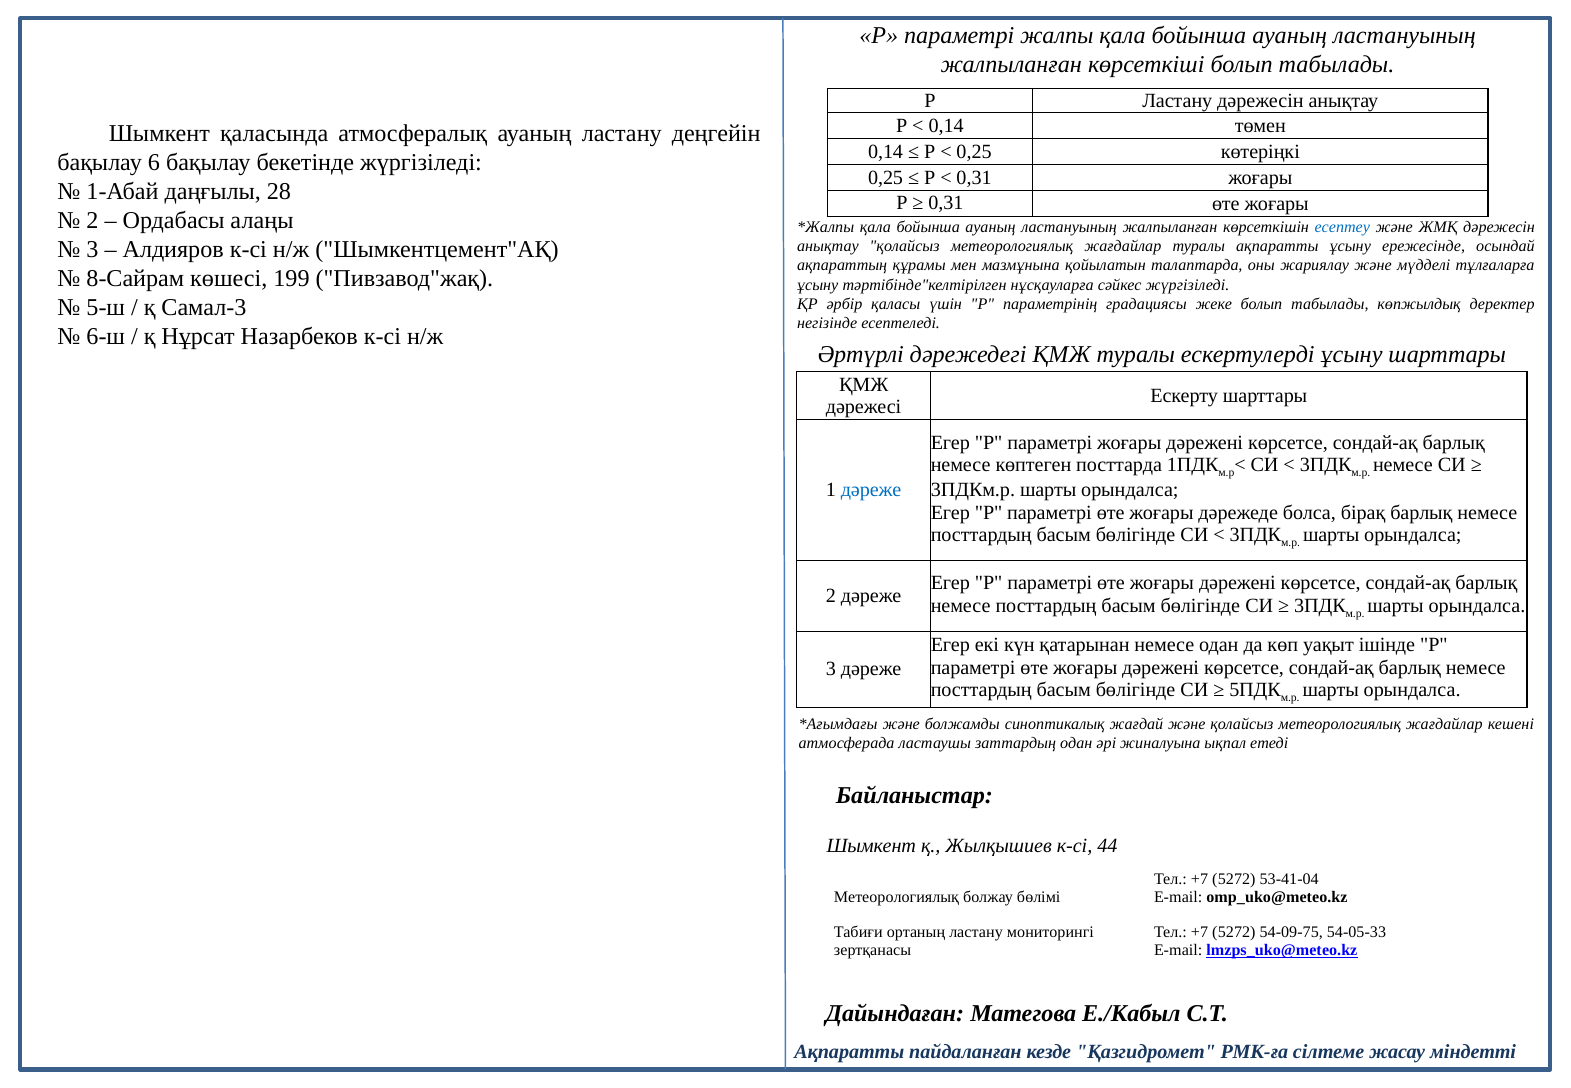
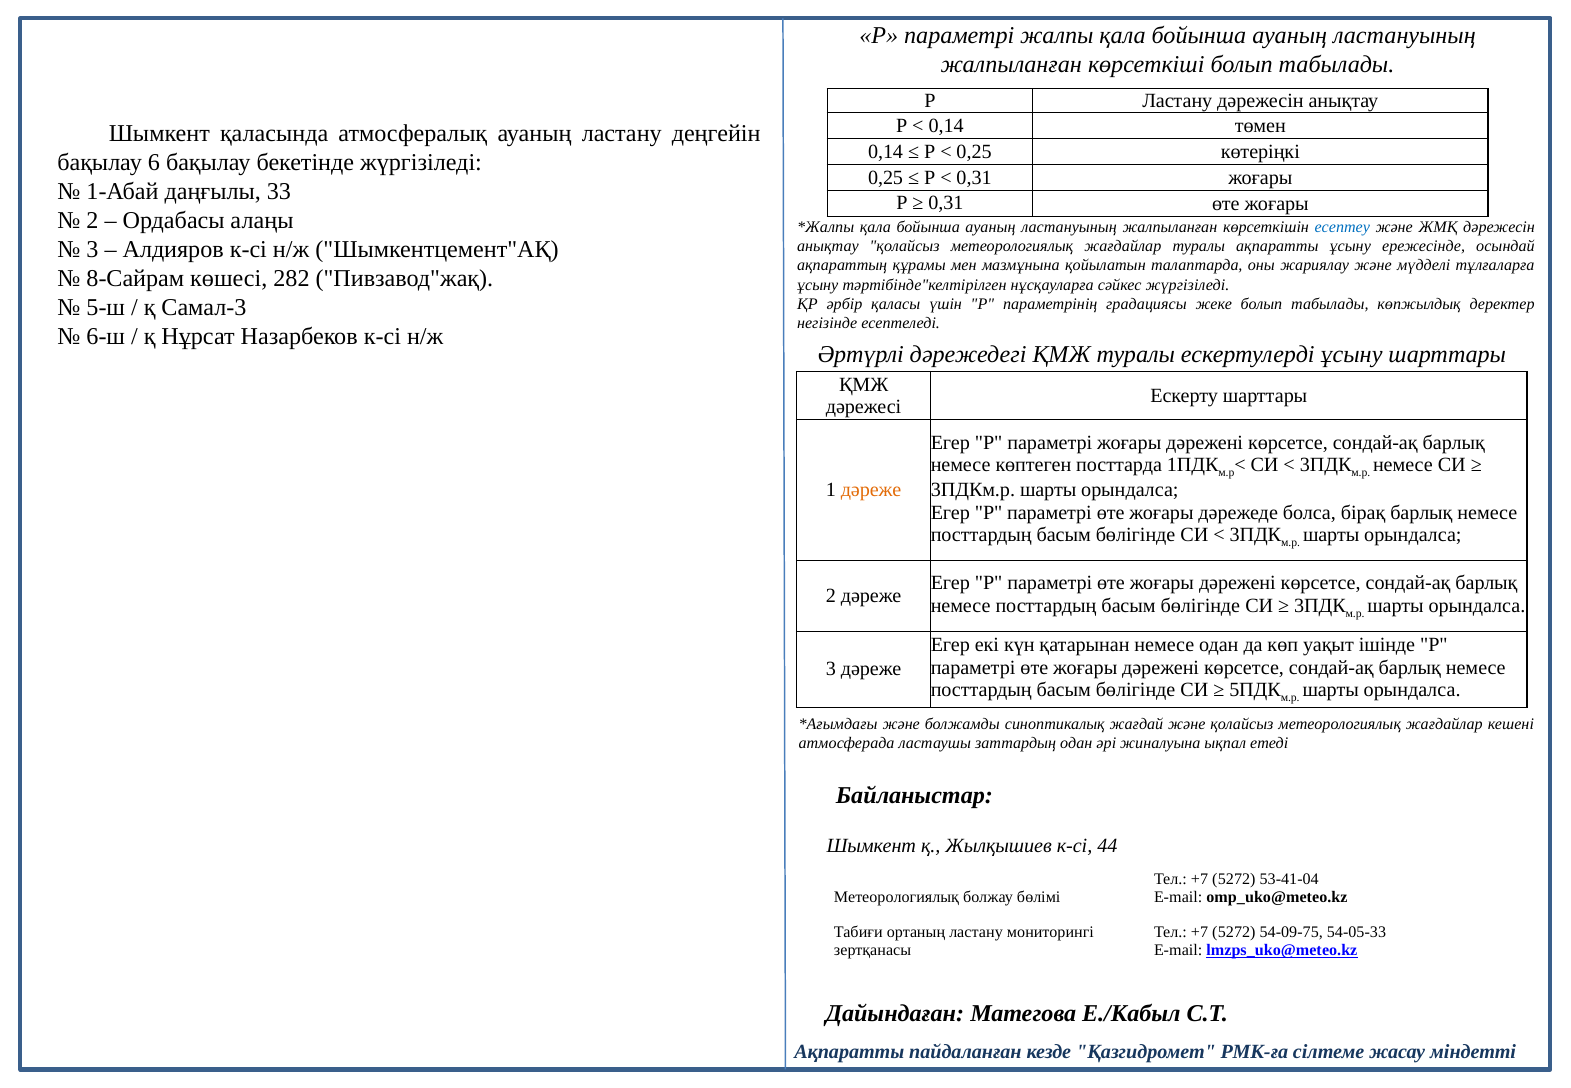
28: 28 -> 33 (279, 191)
199: 199 -> 282 (292, 278)
дәреже colour: blue -> orange (871, 490)
